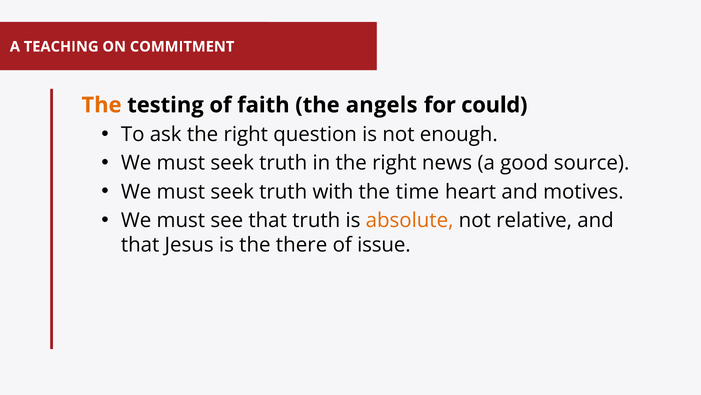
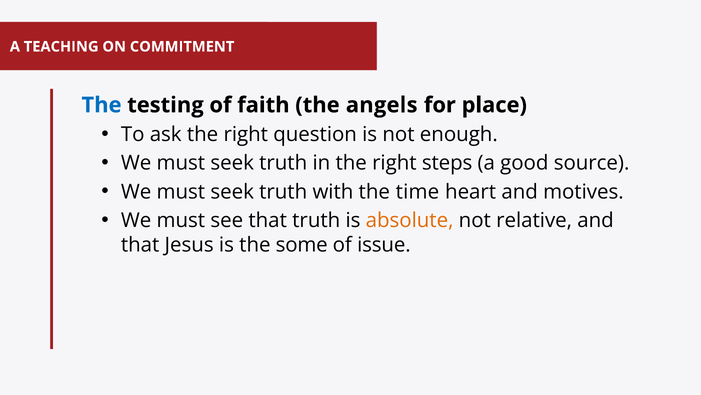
The colour: orange -> blue (101, 105)
could: could -> place (494, 105)
news: news -> steps (447, 163)
there: there -> some (302, 245)
